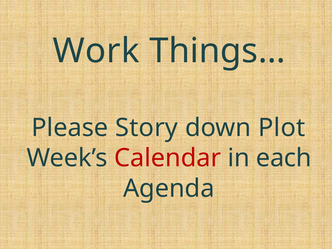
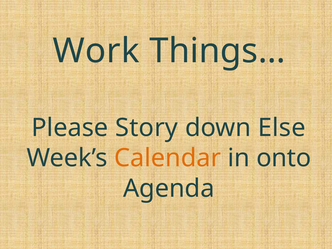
Plot: Plot -> Else (282, 128)
Calendar colour: red -> orange (168, 158)
each: each -> onto (284, 158)
